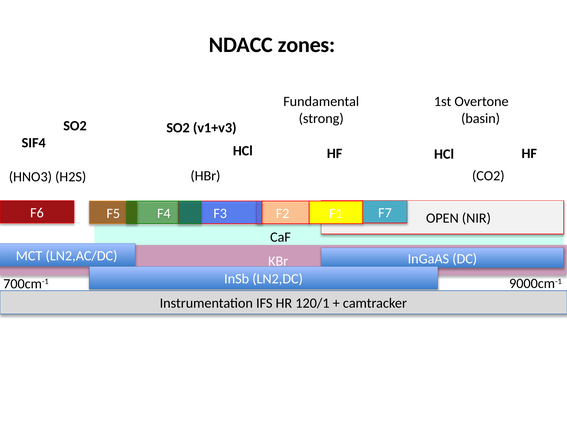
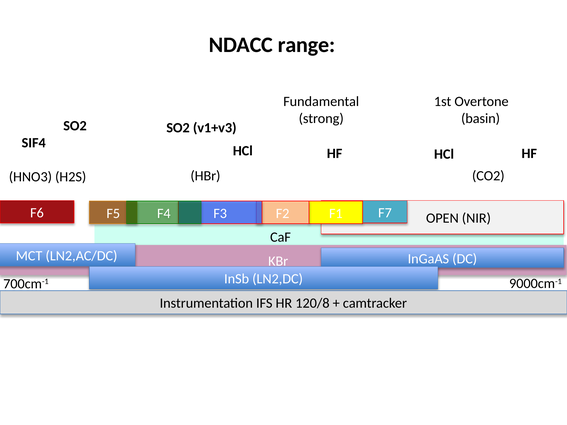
zones: zones -> range (307, 45)
120/1: 120/1 -> 120/8 (312, 303)
